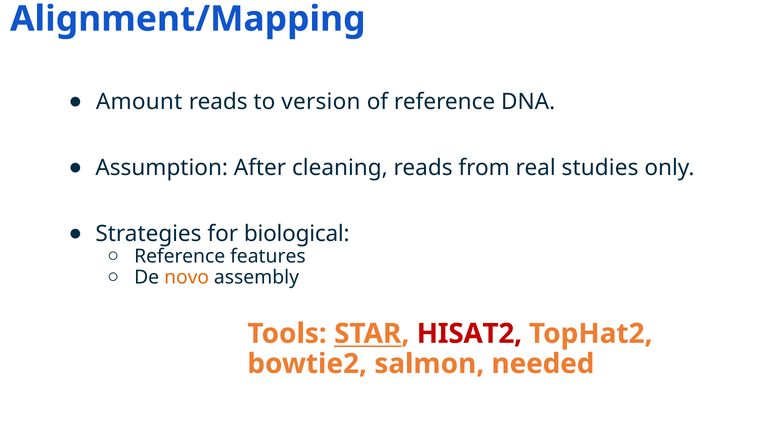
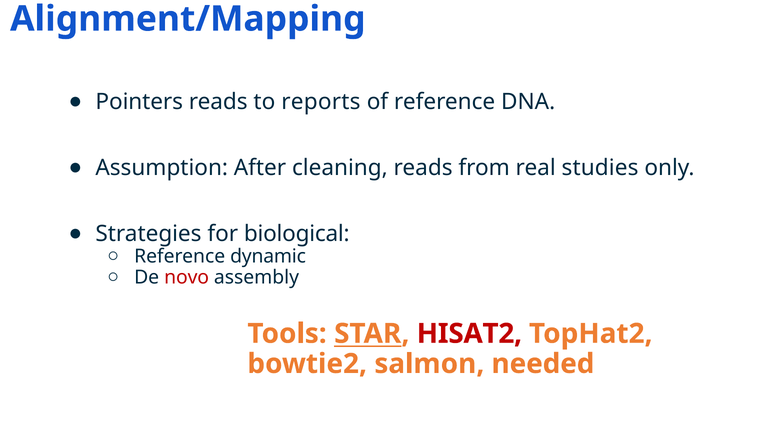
Amount: Amount -> Pointers (139, 102)
version: version -> reports (321, 102)
features: features -> dynamic (268, 257)
novo colour: orange -> red (187, 277)
